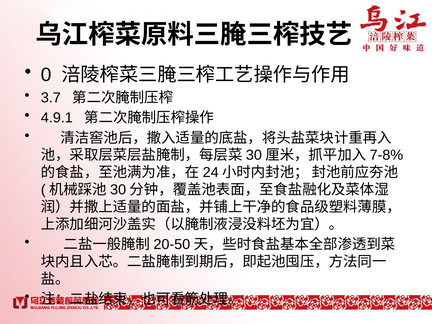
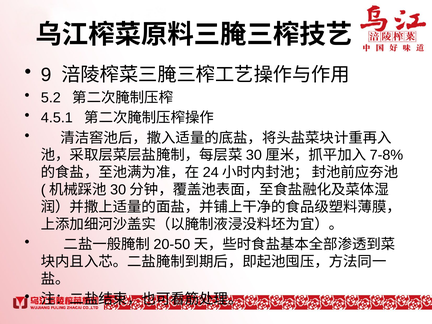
0: 0 -> 9 (46, 75)
3.7: 3.7 -> 5.2 (51, 98)
4.9.1: 4.9.1 -> 4.5.1 (57, 118)
